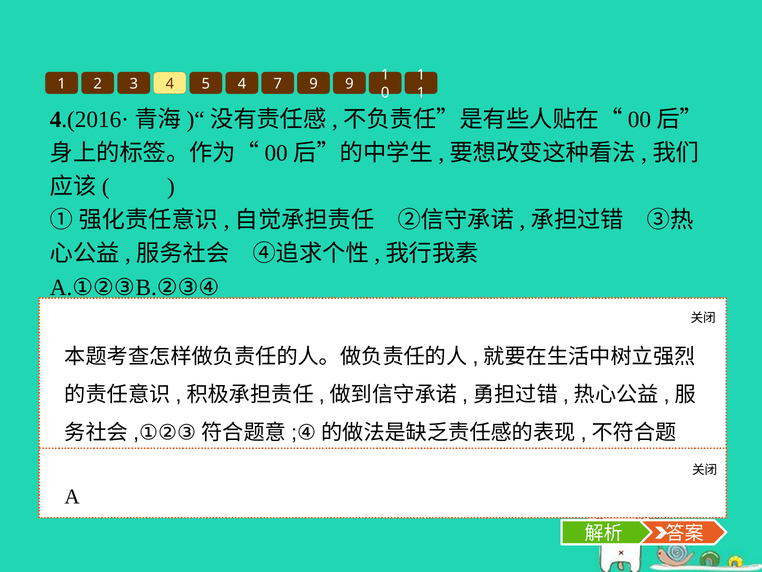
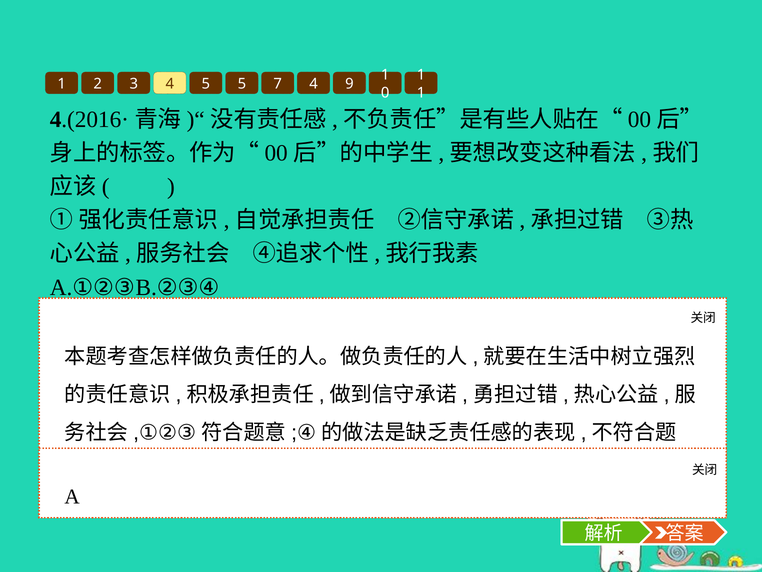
5 4: 4 -> 5 (242, 84)
7 9: 9 -> 4 (314, 84)
